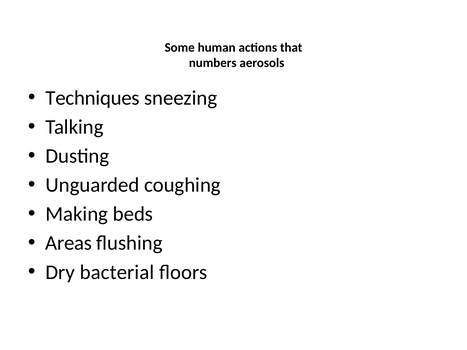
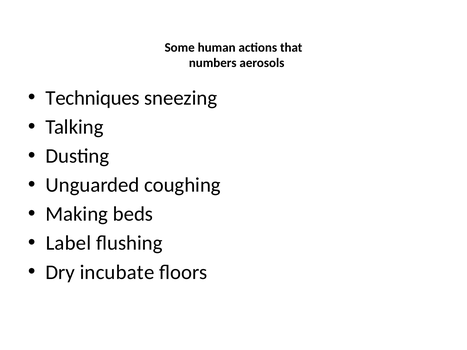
Areas: Areas -> Label (68, 243)
bacterial: bacterial -> incubate (117, 272)
